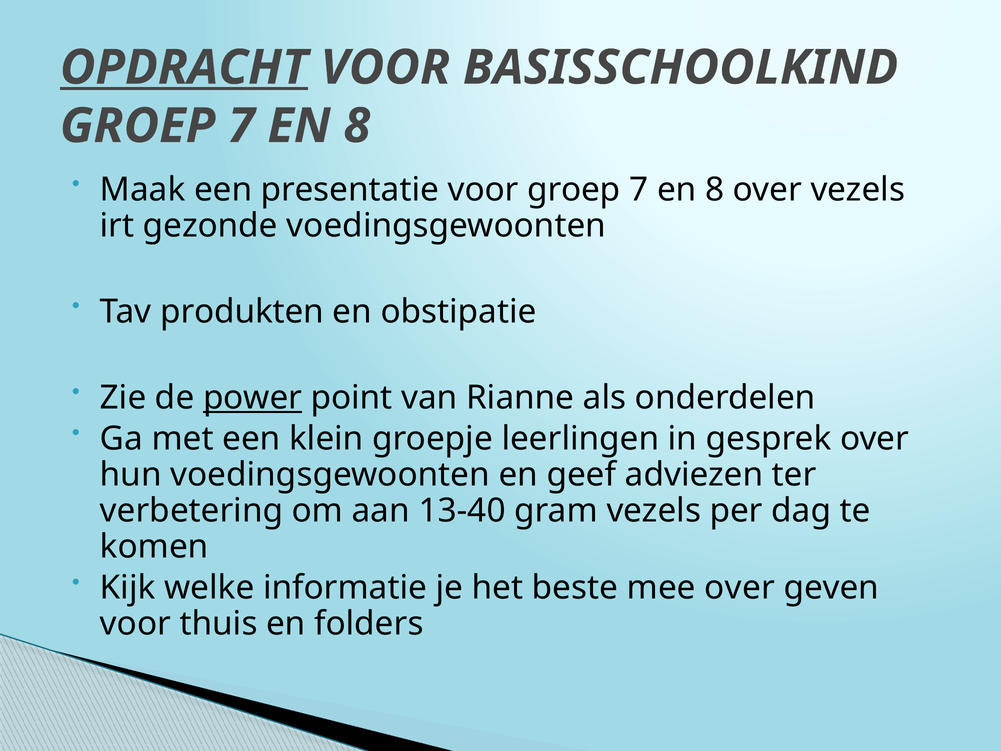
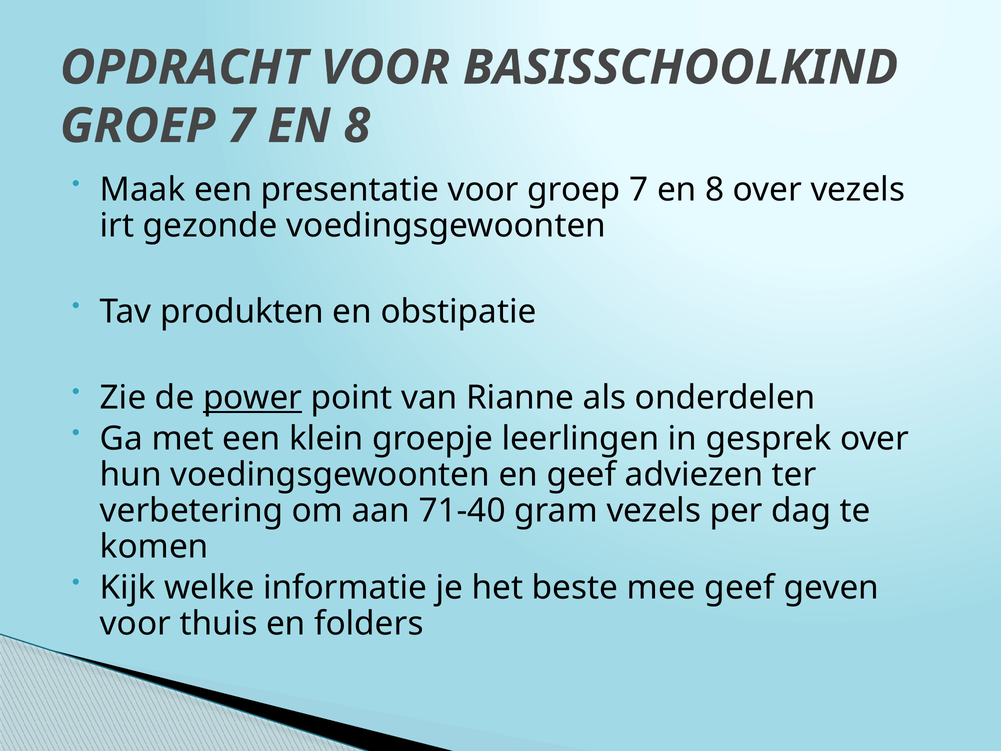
OPDRACHT underline: present -> none (184, 68)
13-40: 13-40 -> 71-40 (462, 510)
mee over: over -> geef (740, 587)
